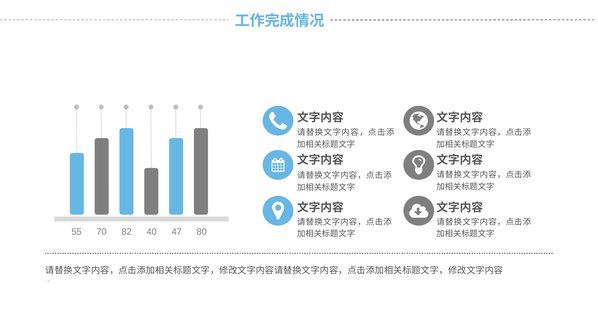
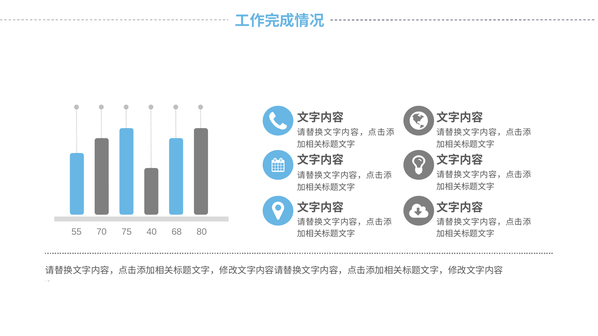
82: 82 -> 75 (127, 232)
47: 47 -> 68 (177, 232)
